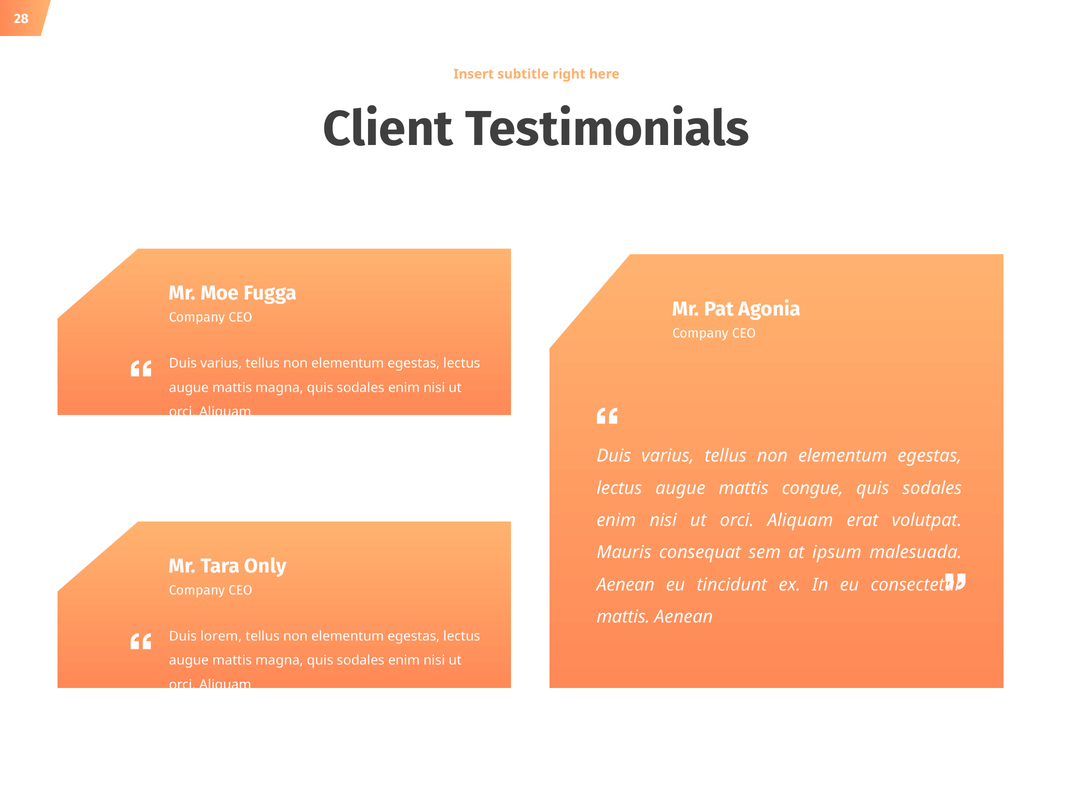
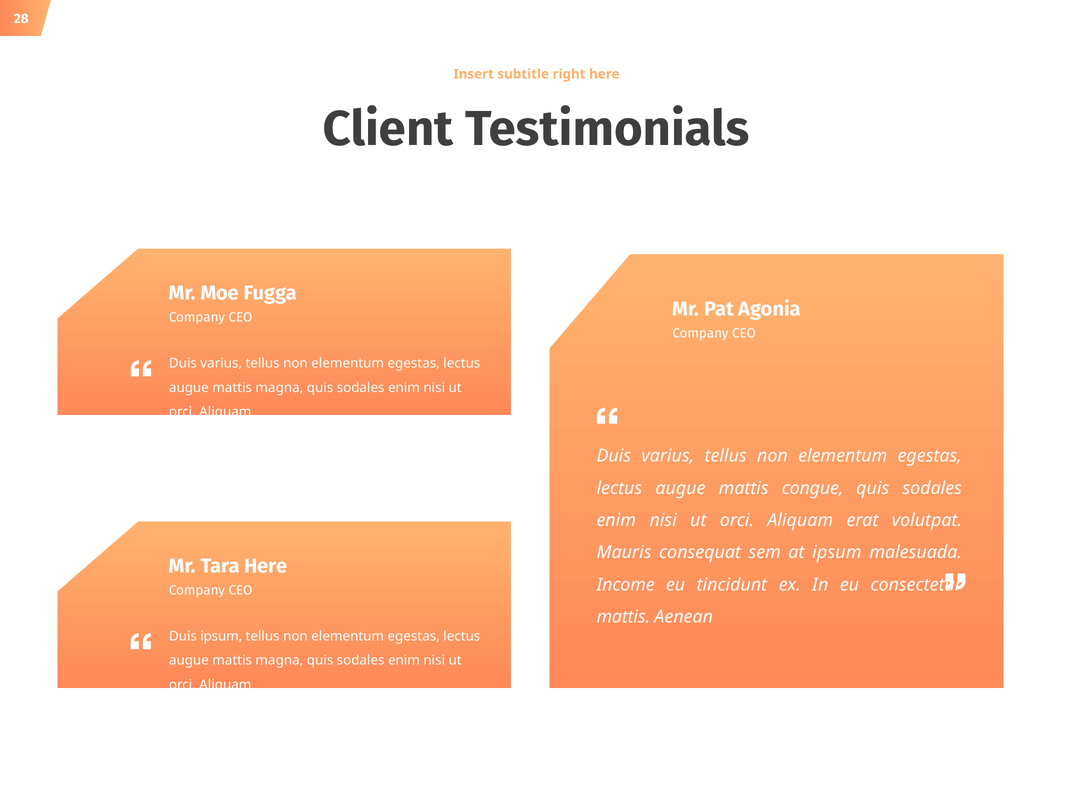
Tara Only: Only -> Here (266, 567)
Aenean: Aenean -> Income (626, 585)
Duis lorem: lorem -> ipsum (221, 637)
